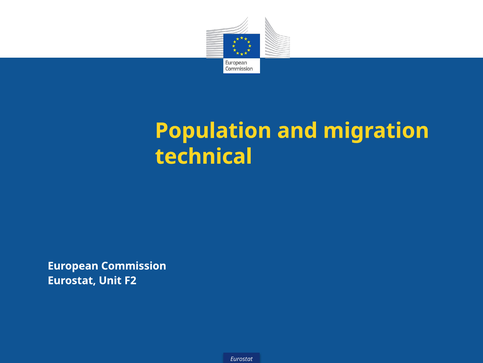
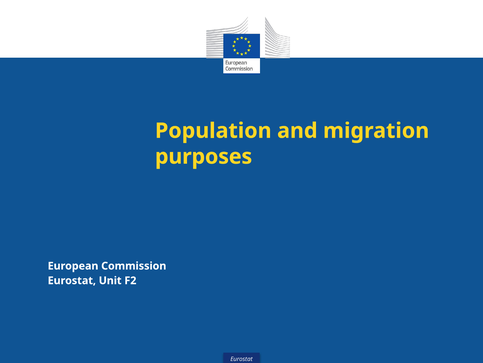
technical: technical -> purposes (204, 156)
